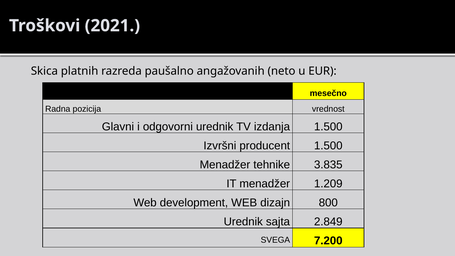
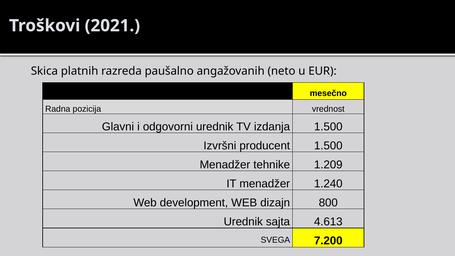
3.835: 3.835 -> 1.209 (328, 165)
1.209: 1.209 -> 1.240 (328, 184)
2.849: 2.849 -> 4.613 (328, 222)
